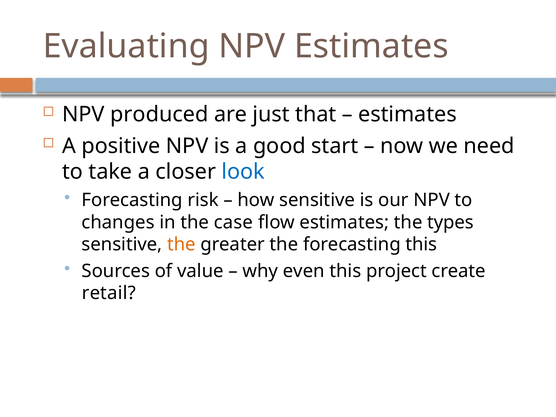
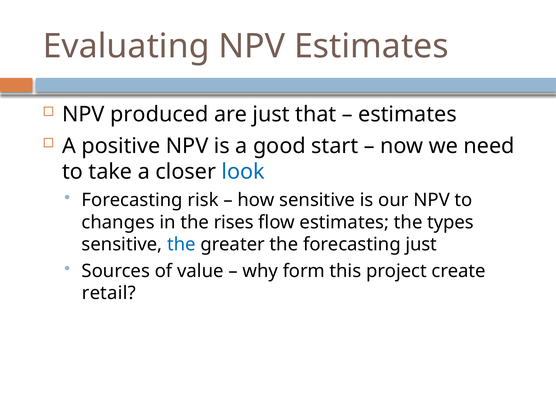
case: case -> rises (234, 222)
the colour: orange -> blue (181, 244)
forecasting this: this -> just (421, 244)
even: even -> form (304, 271)
